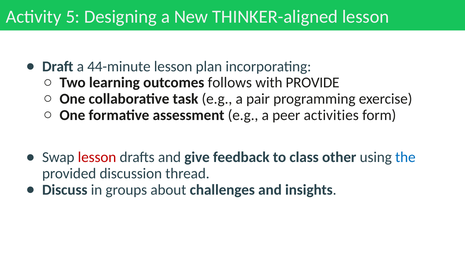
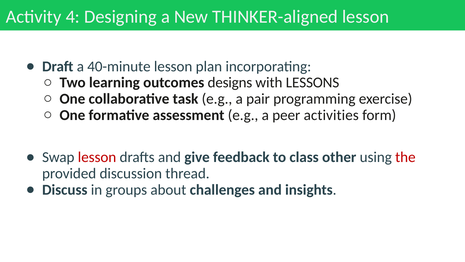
5: 5 -> 4 (73, 17)
44-minute: 44-minute -> 40-minute (119, 66)
follows: follows -> designs (230, 82)
PROVIDE: PROVIDE -> LESSONS (313, 82)
the colour: blue -> red (405, 157)
